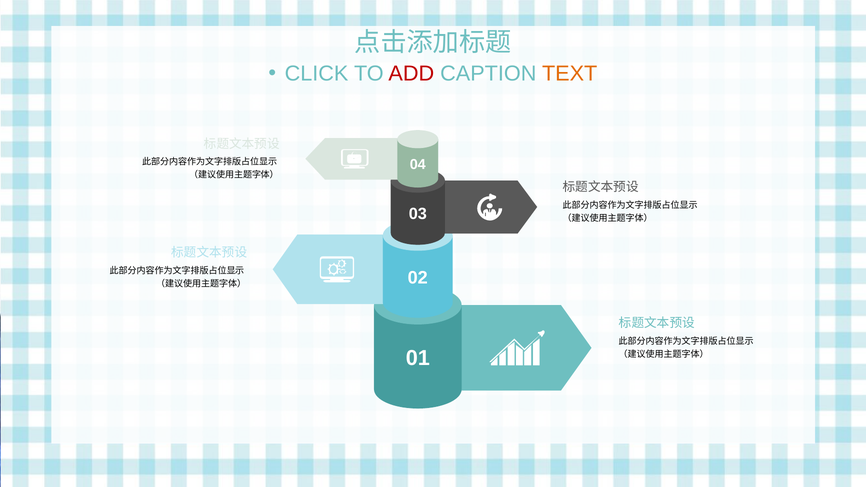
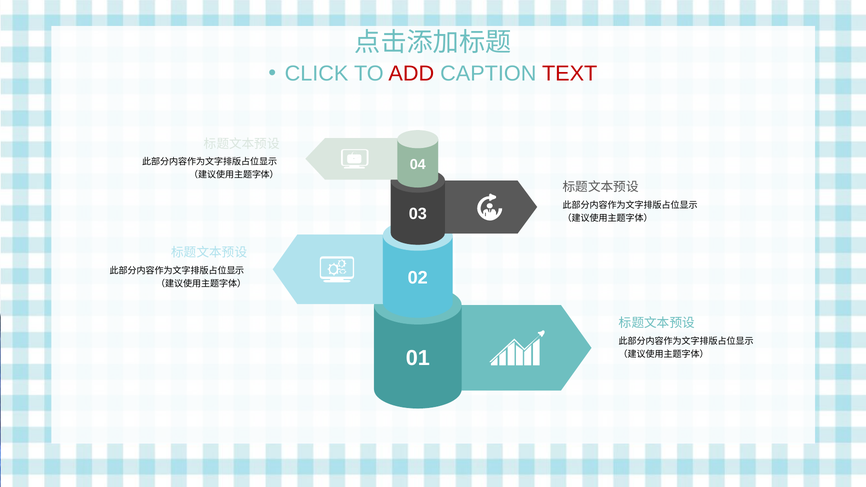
TEXT colour: orange -> red (570, 73)
